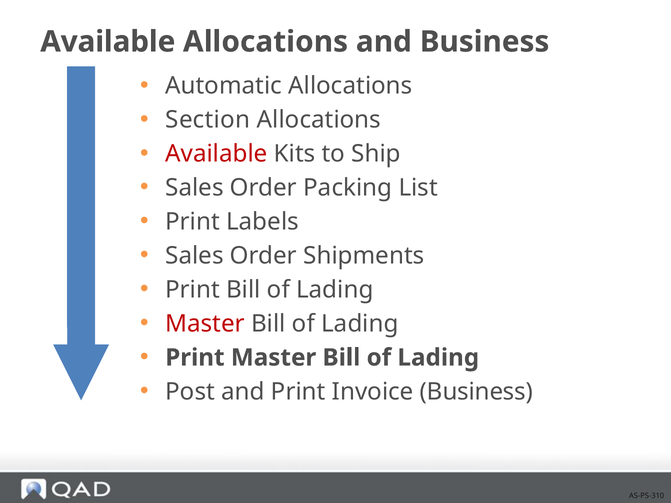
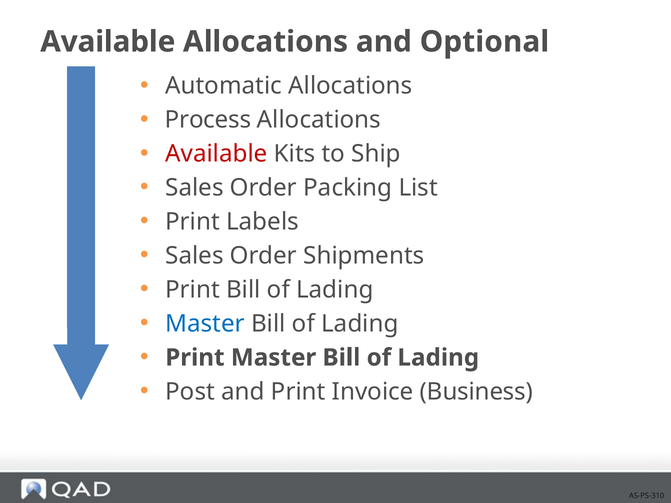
and Business: Business -> Optional (484, 42)
Section: Section -> Process (208, 120)
Master colour: red -> blue (205, 324)
